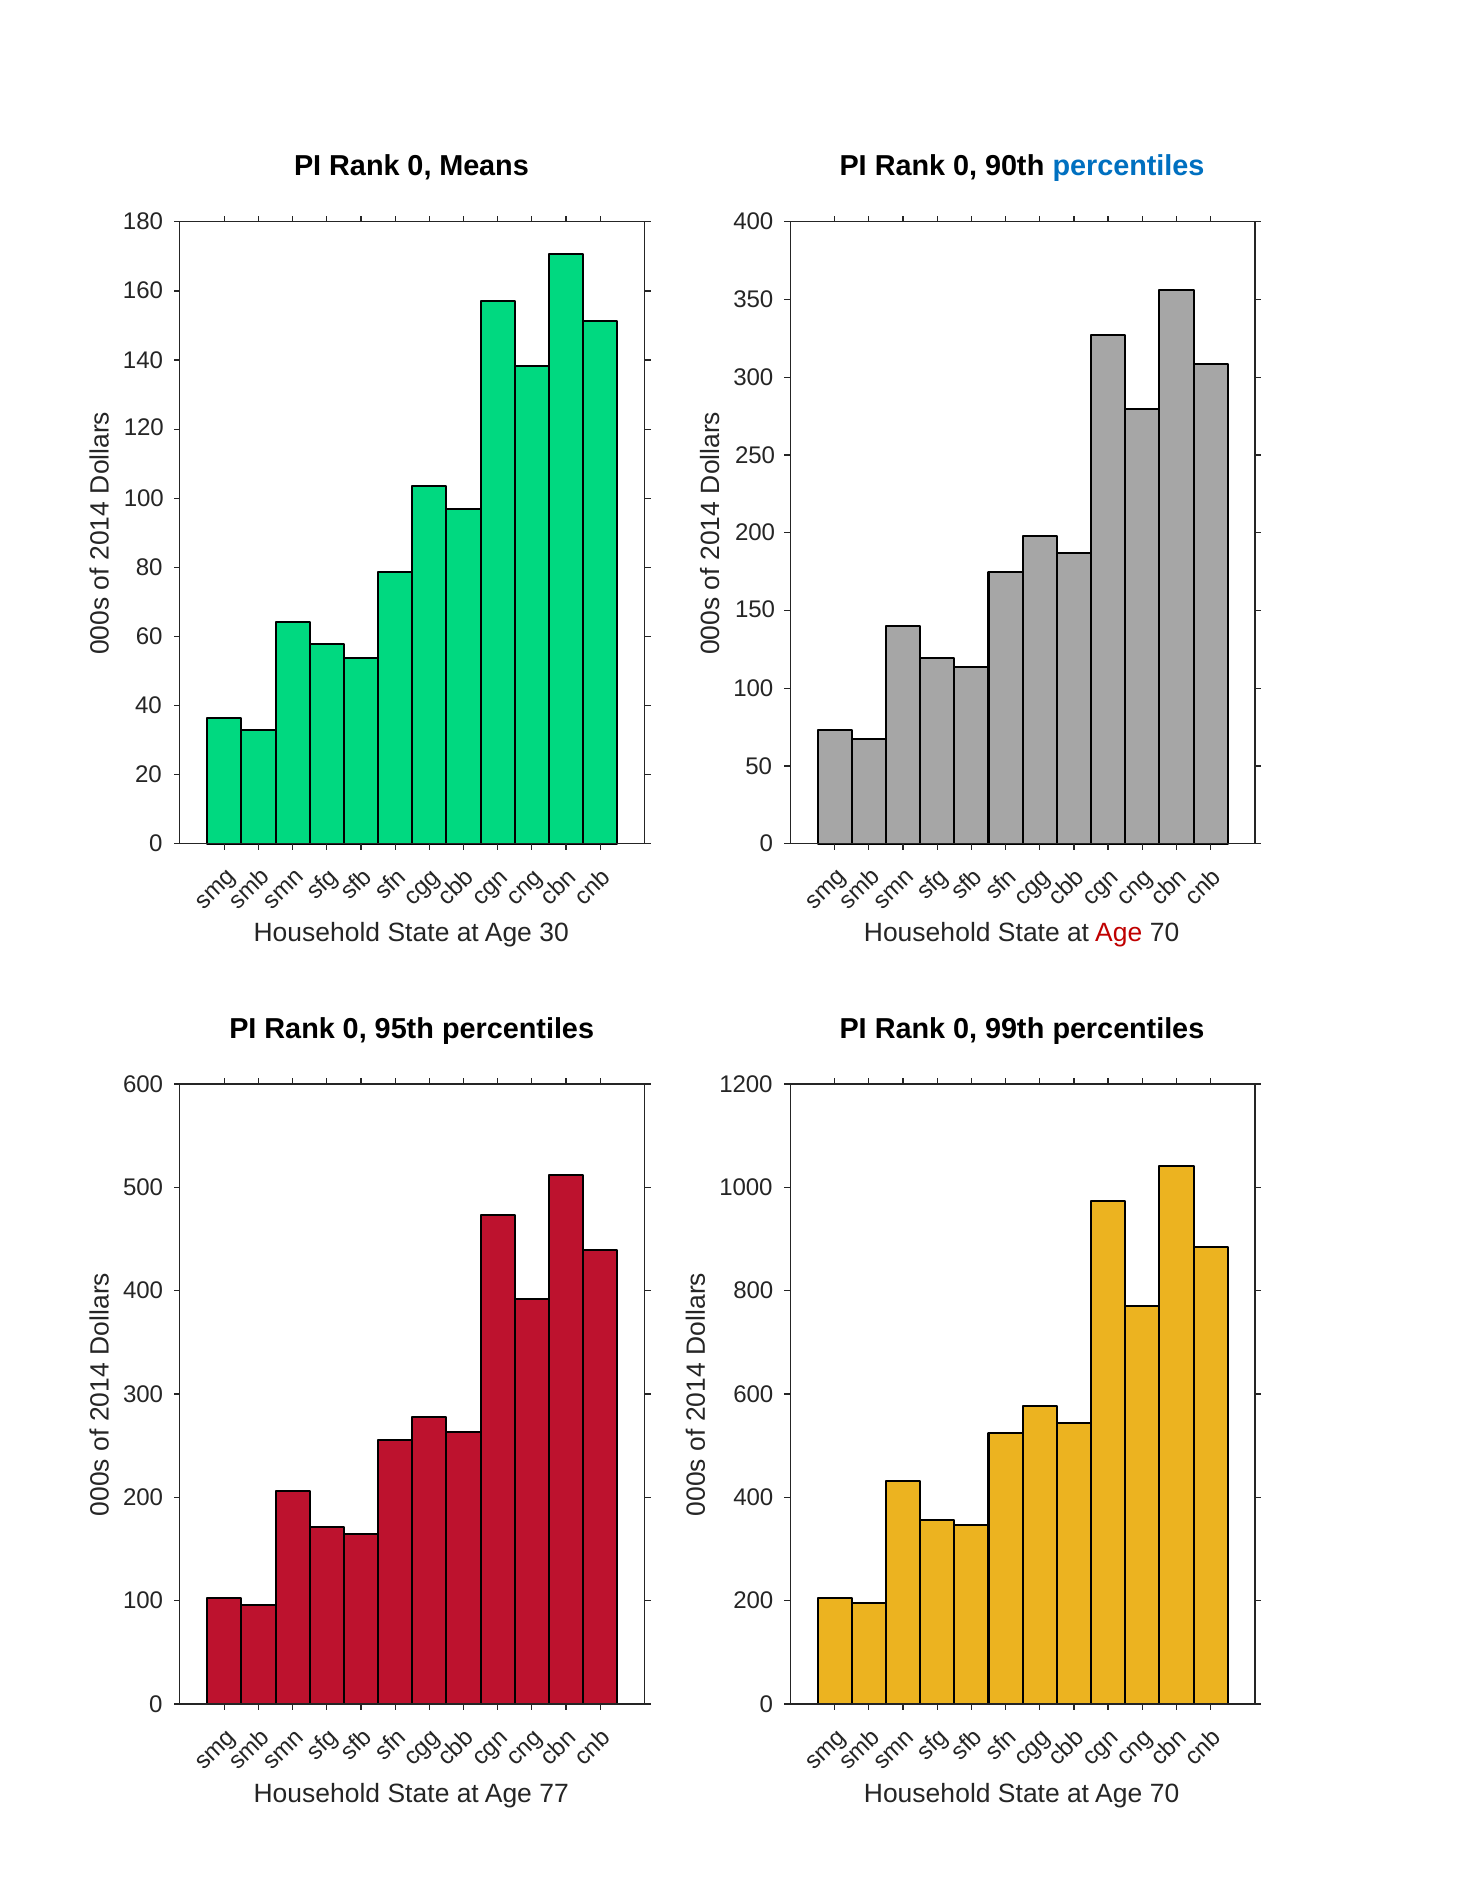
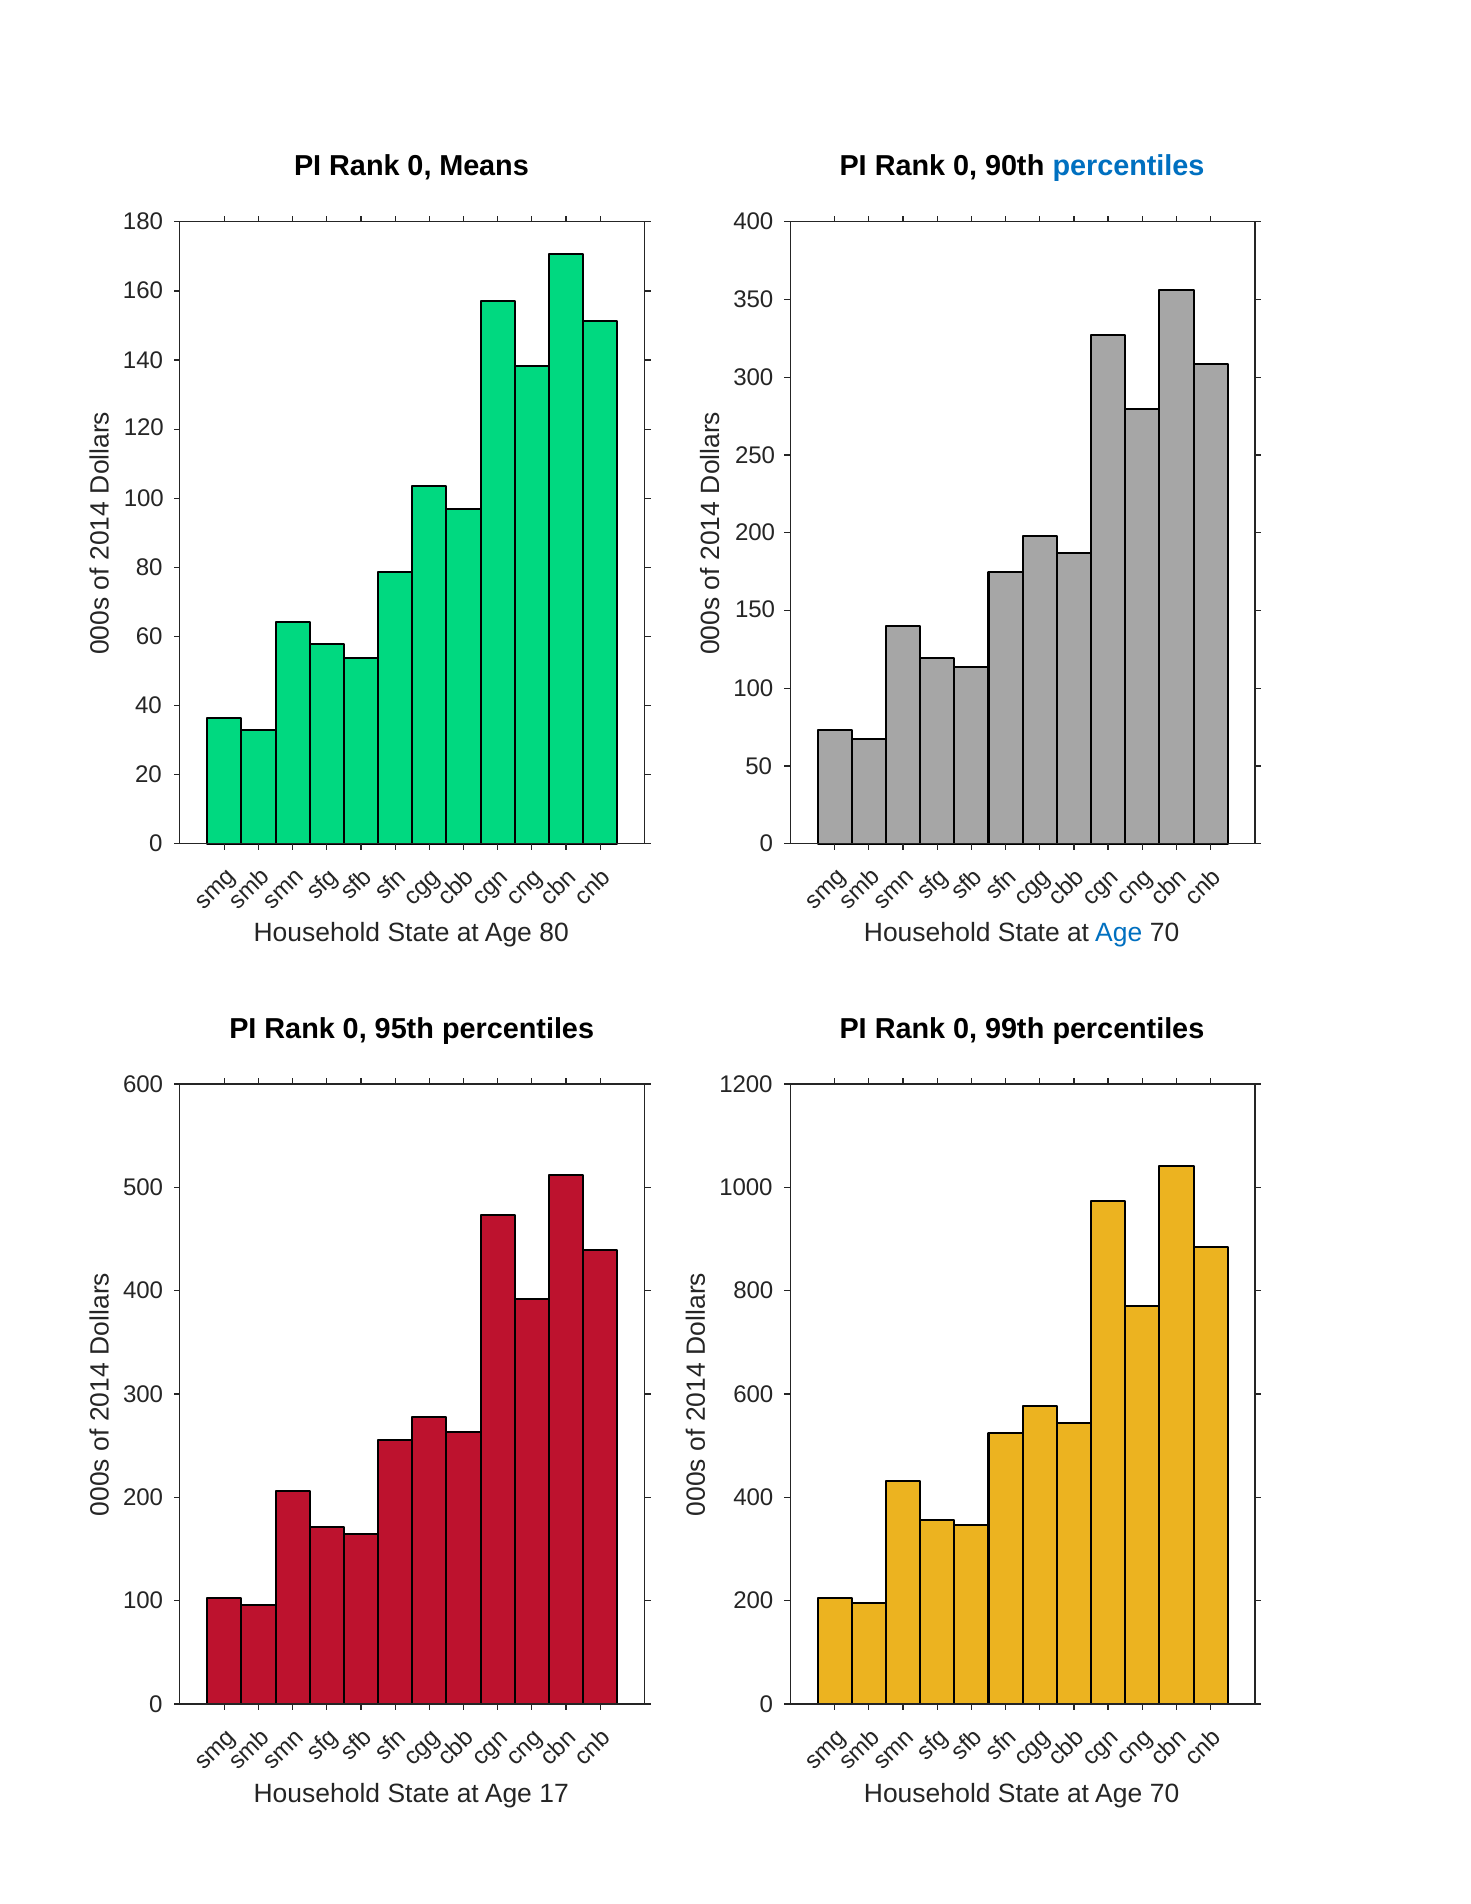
Age 30: 30 -> 80 (554, 933)
Age colour: red -> blue (1119, 933)
77: 77 -> 17 (554, 1793)
